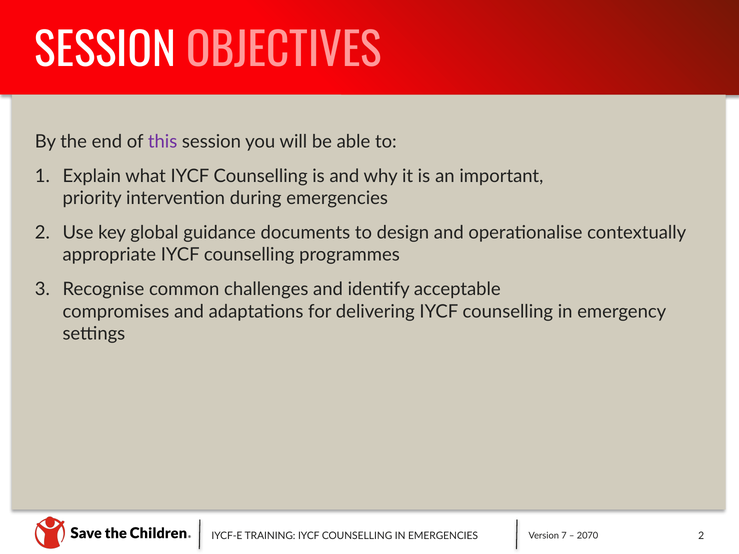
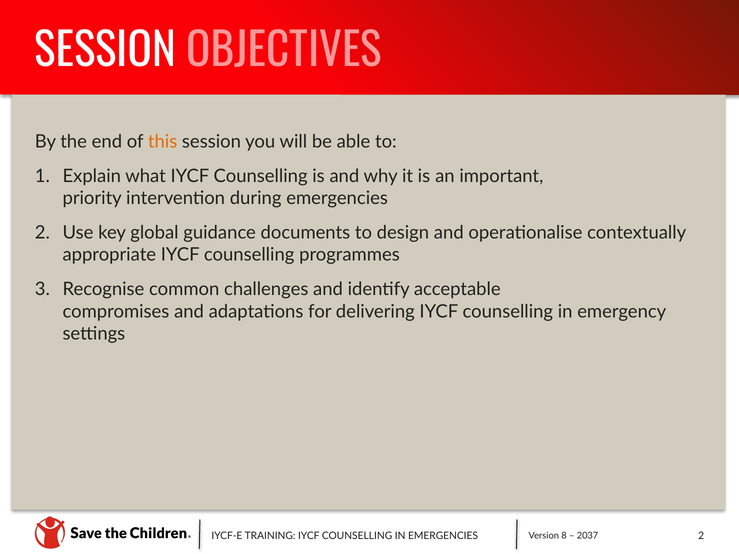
this colour: purple -> orange (163, 142)
7: 7 -> 8 (564, 536)
2070: 2070 -> 2037 (588, 536)
